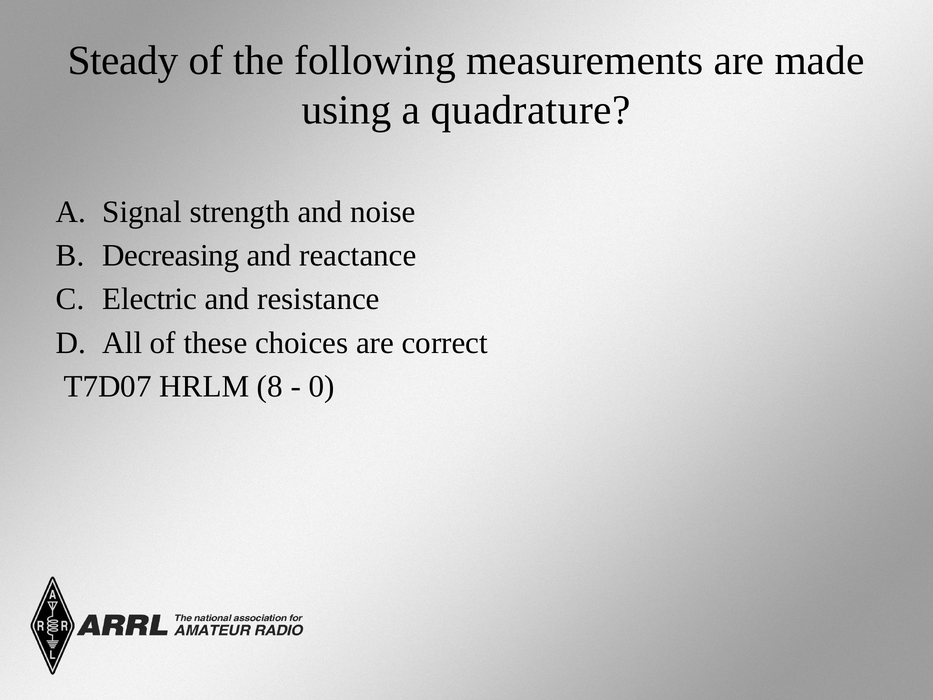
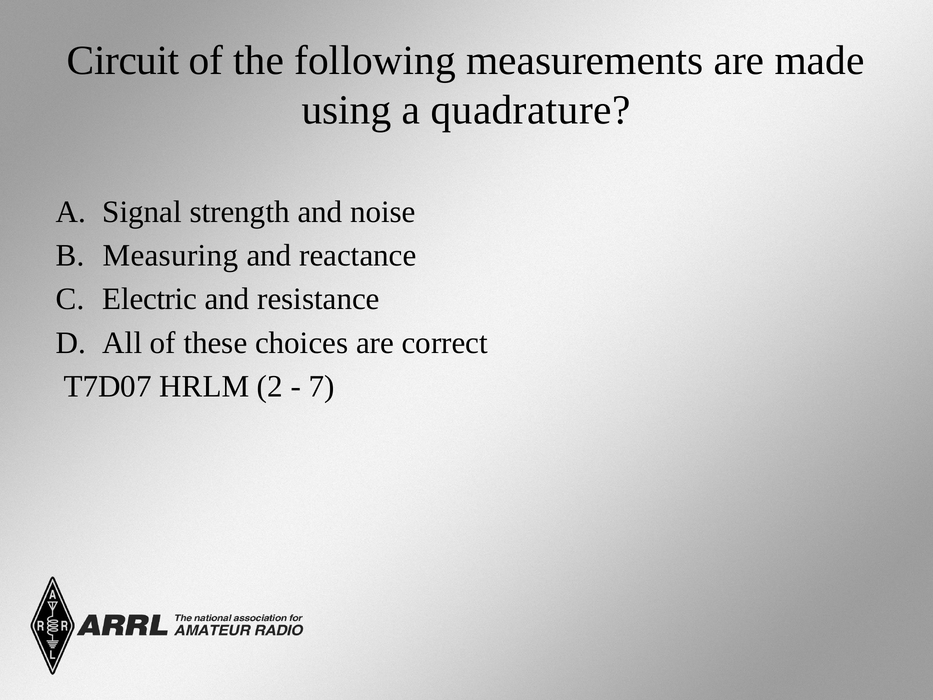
Steady: Steady -> Circuit (123, 60)
Decreasing: Decreasing -> Measuring (170, 256)
8: 8 -> 2 (270, 386)
0: 0 -> 7 (322, 386)
